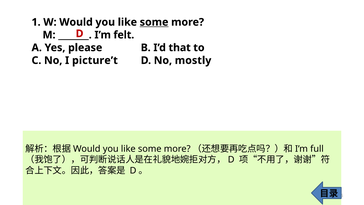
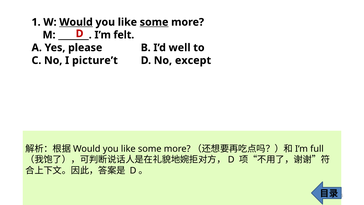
Would underline: none -> present (76, 22)
that: that -> well (180, 48)
mostly: mostly -> except (193, 60)
